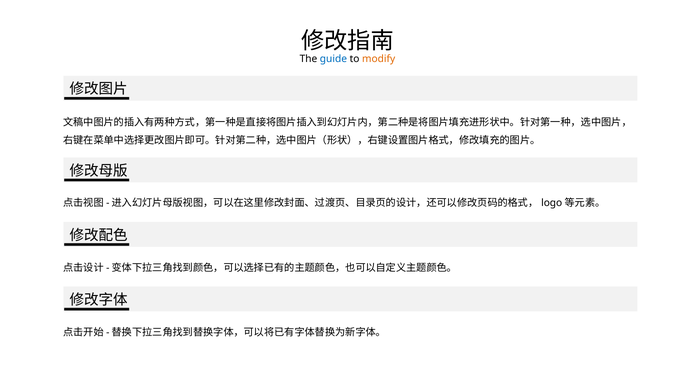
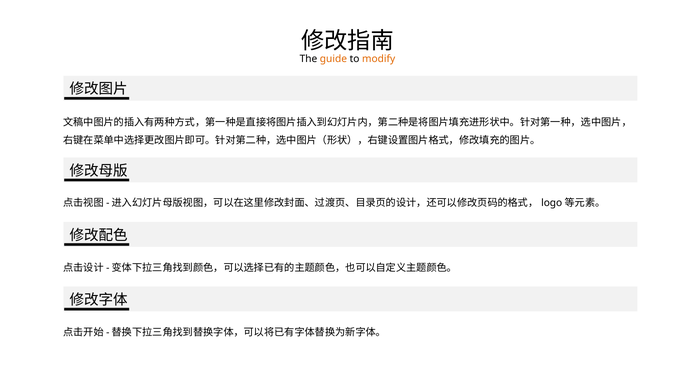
guide colour: blue -> orange (333, 59)
